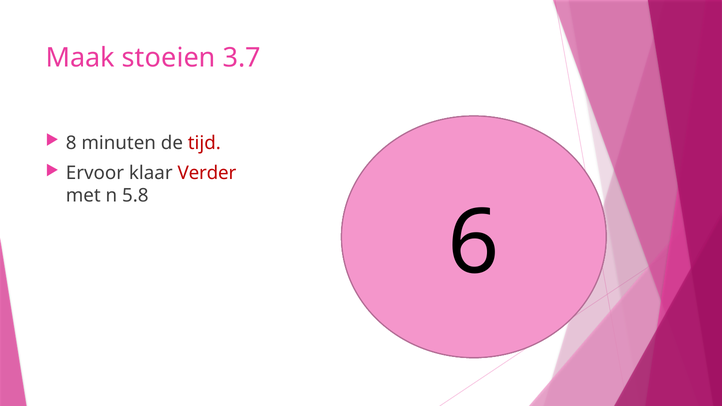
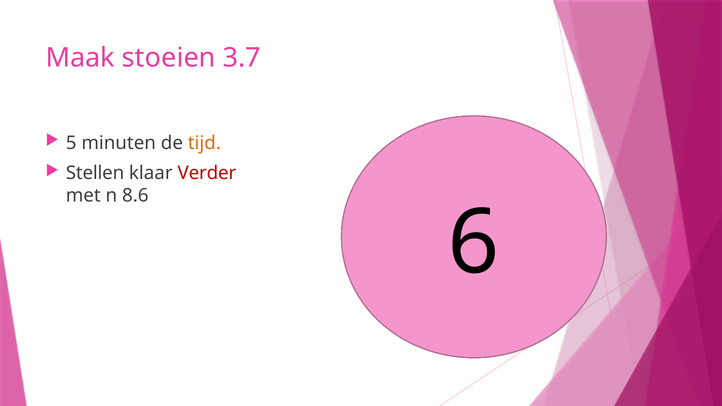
8: 8 -> 5 (71, 143)
tijd colour: red -> orange (204, 143)
Ervoor: Ervoor -> Stellen (95, 173)
5.8: 5.8 -> 8.6 (135, 196)
